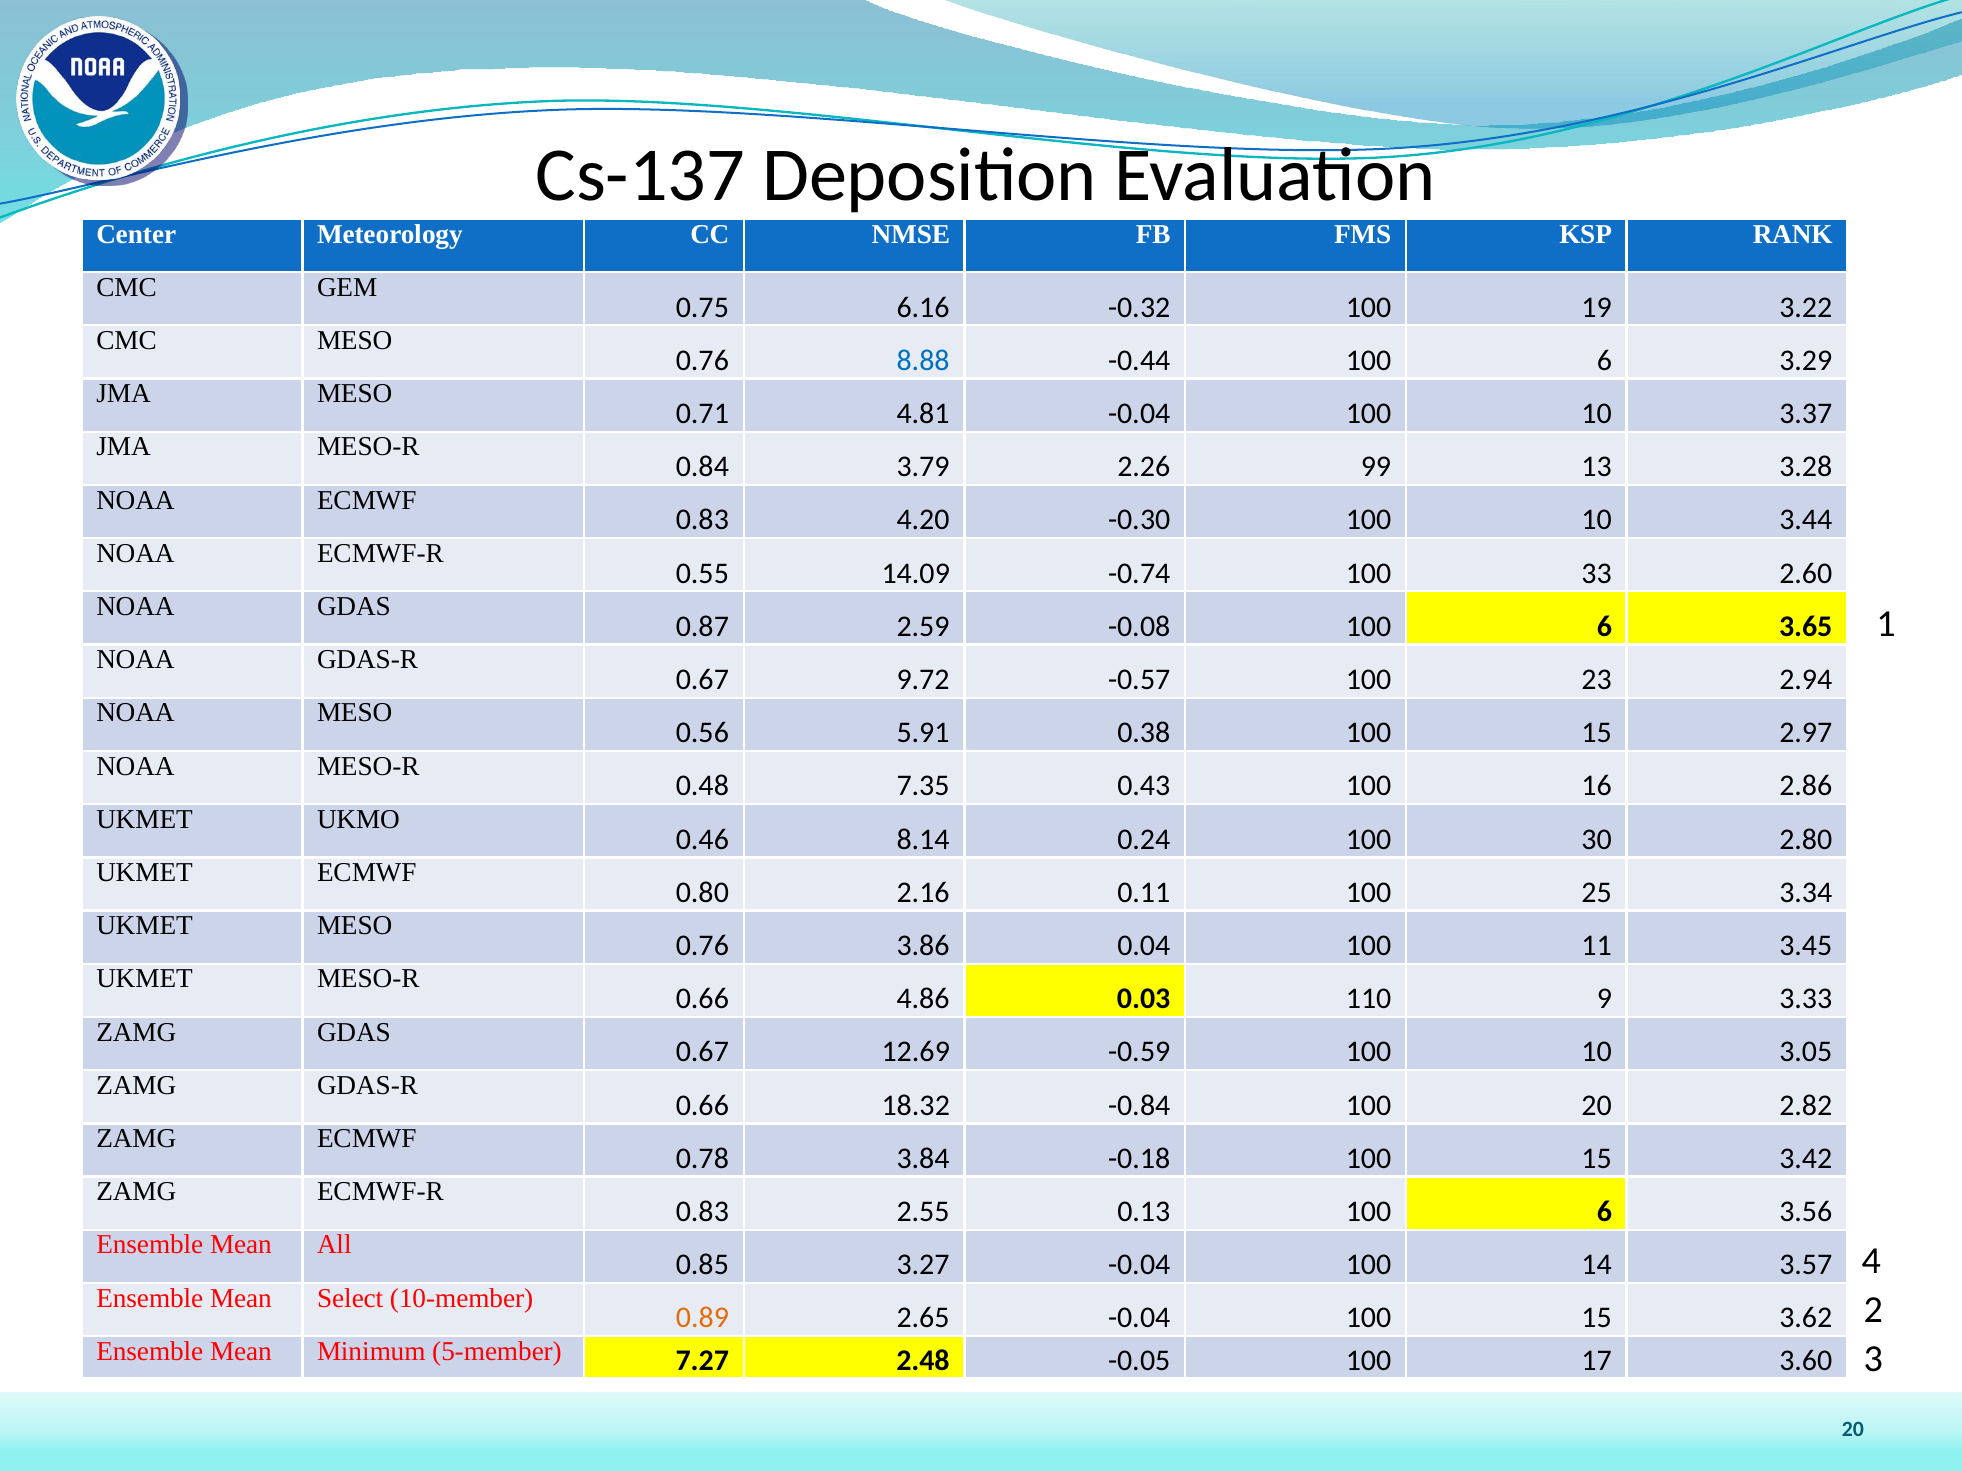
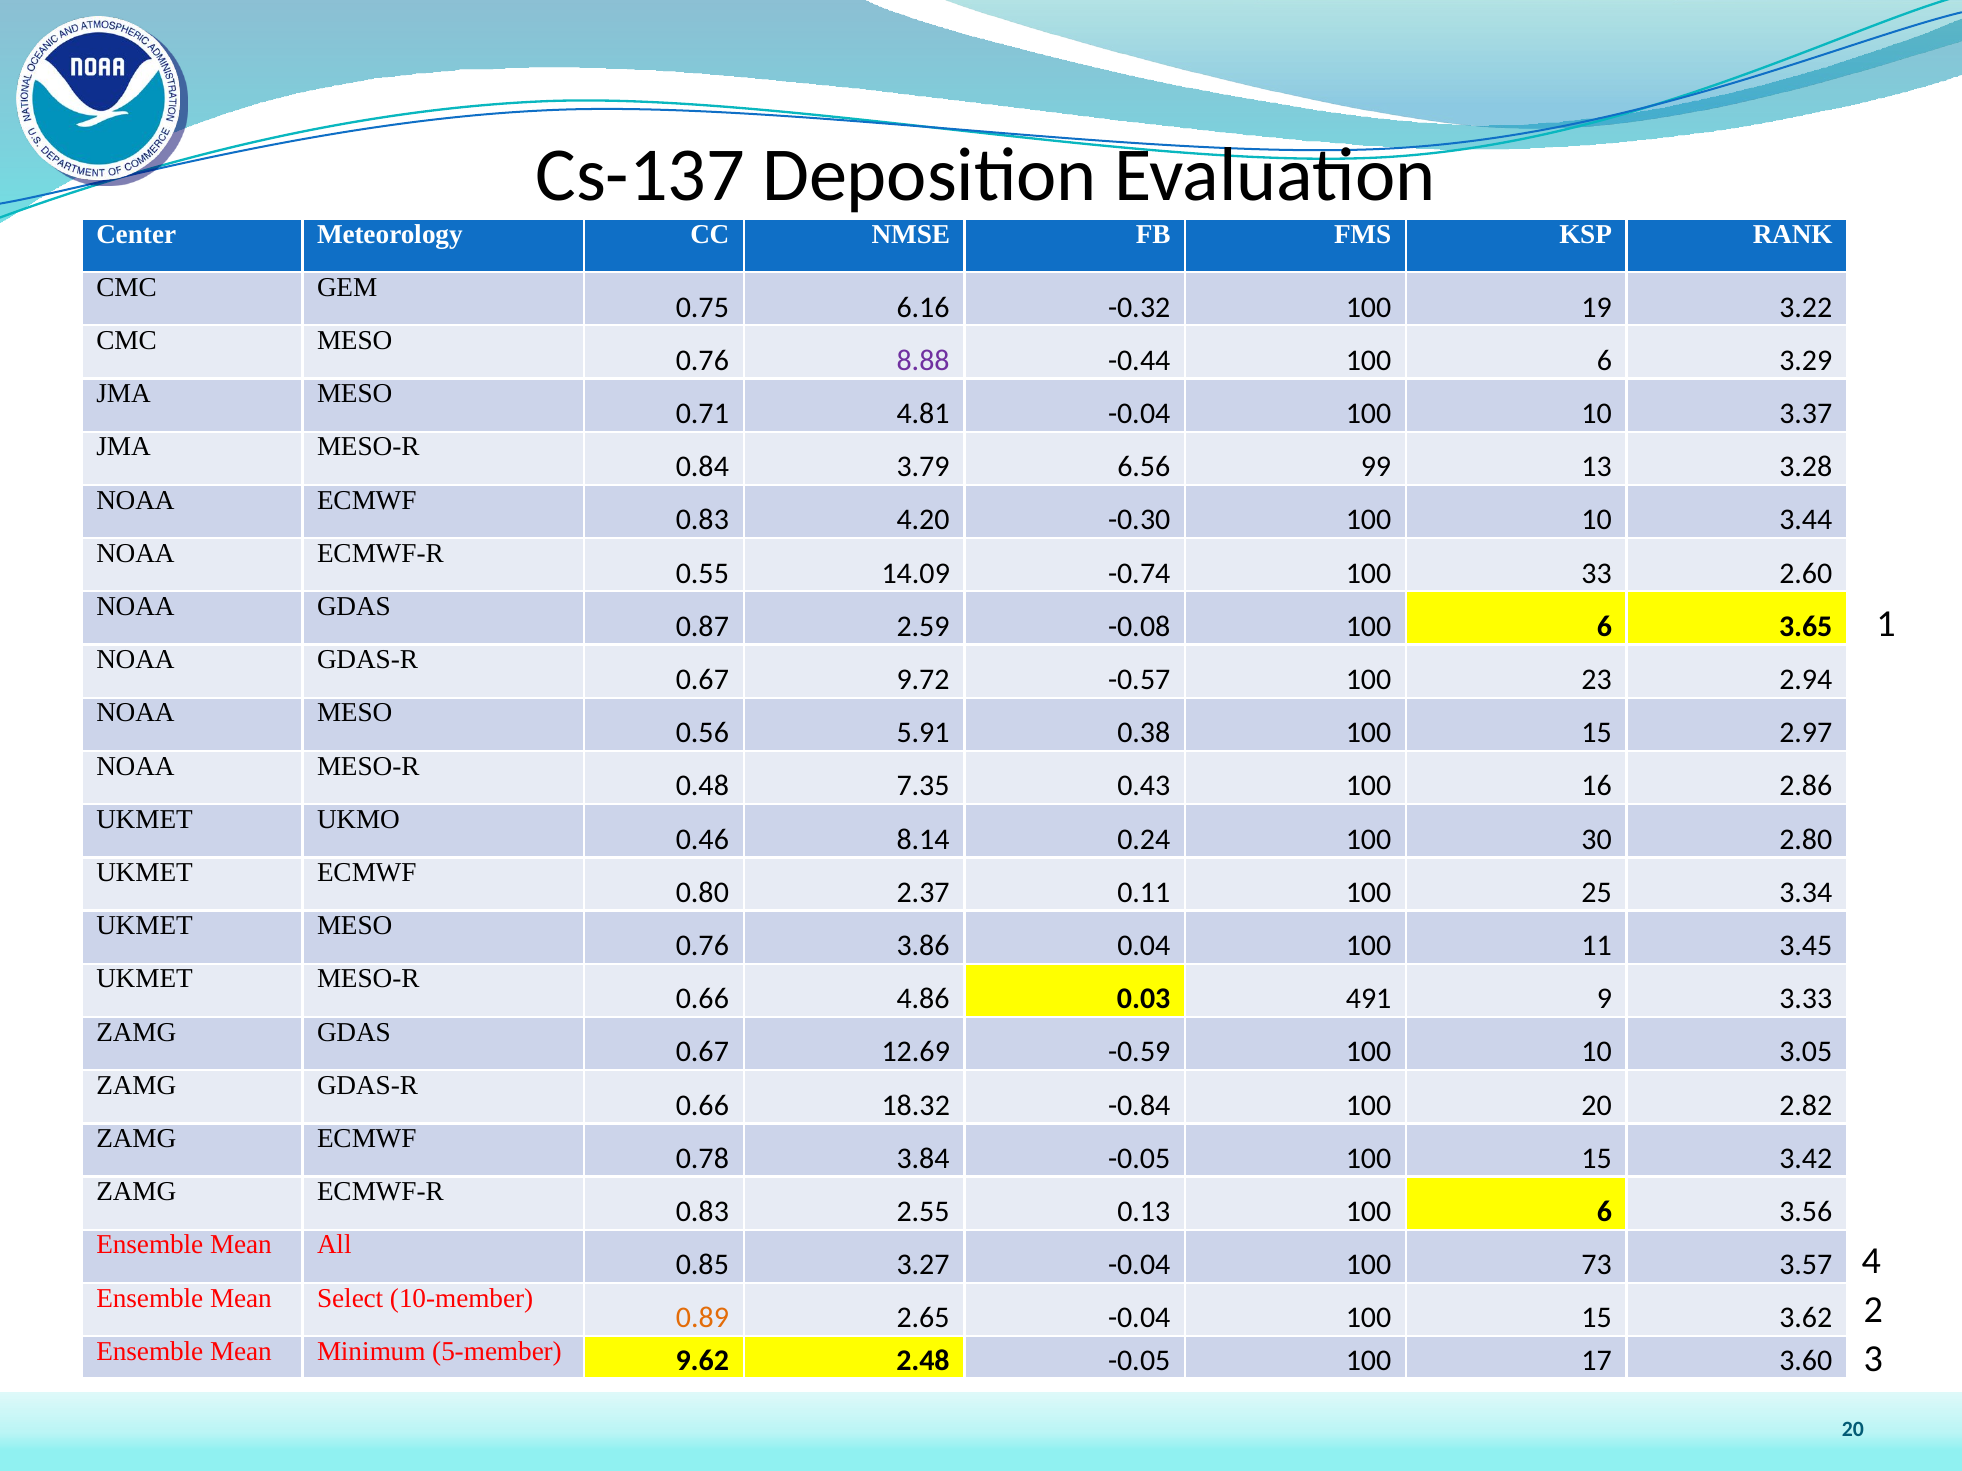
8.88 colour: blue -> purple (923, 361)
2.26: 2.26 -> 6.56 (1144, 467)
2.16: 2.16 -> 2.37 (923, 893)
110: 110 -> 491 (1369, 999)
3.84 -0.18: -0.18 -> -0.05 (1139, 1159)
14: 14 -> 73 (1597, 1265)
7.27: 7.27 -> 9.62 (702, 1361)
